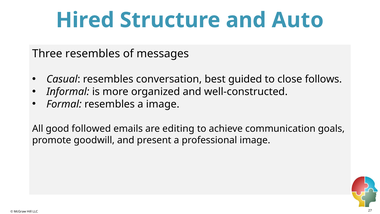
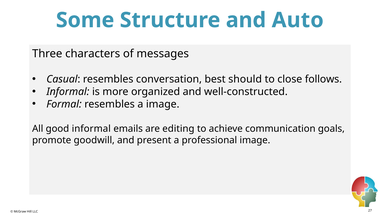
Hired: Hired -> Some (85, 20)
Three resembles: resembles -> characters (93, 54)
guided: guided -> should (245, 79)
good followed: followed -> informal (91, 129)
